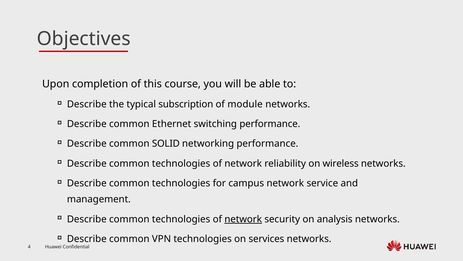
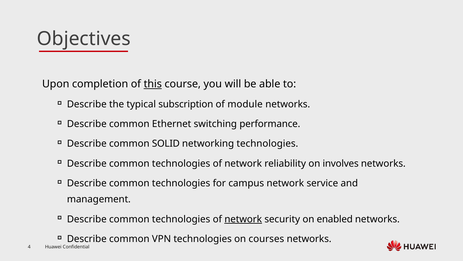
this underline: none -> present (153, 84)
networking performance: performance -> technologies (267, 143)
wireless: wireless -> involves (341, 163)
analysis: analysis -> enabled (335, 219)
services: services -> courses (266, 238)
